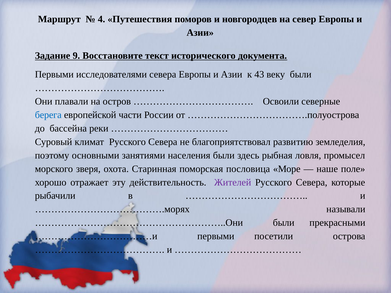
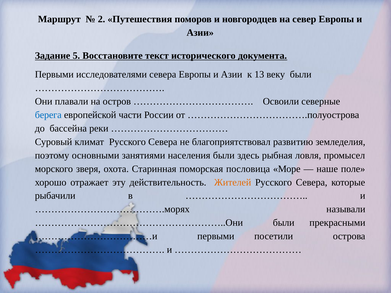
4: 4 -> 2 (101, 19)
9: 9 -> 5 (76, 56)
43: 43 -> 13 (259, 75)
Жителей colour: purple -> orange (233, 182)
